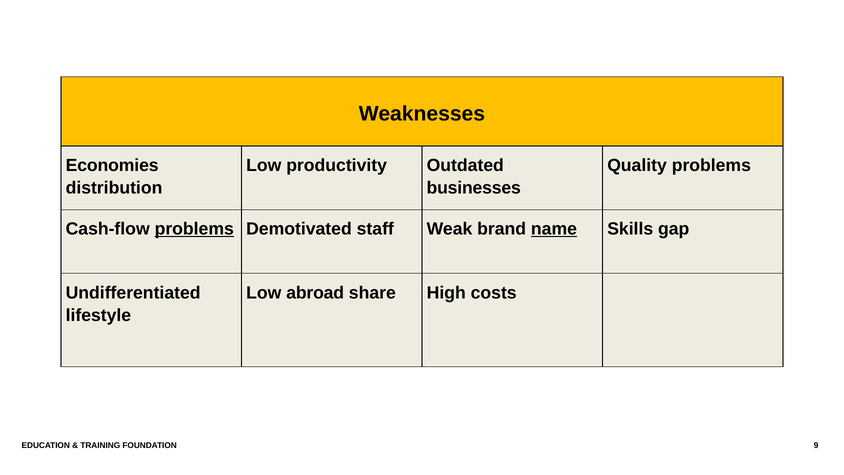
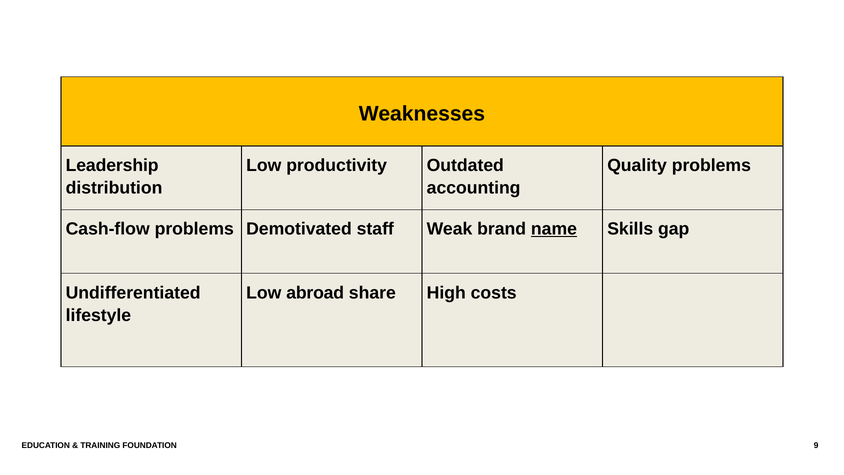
Economies: Economies -> Leadership (112, 165)
businesses: businesses -> accounting (474, 188)
problems underline: present -> none (194, 229)
